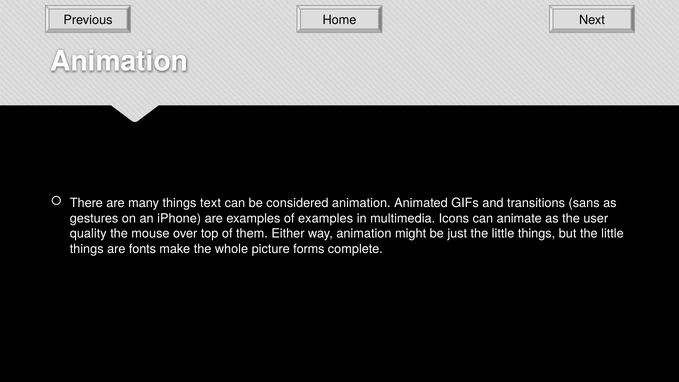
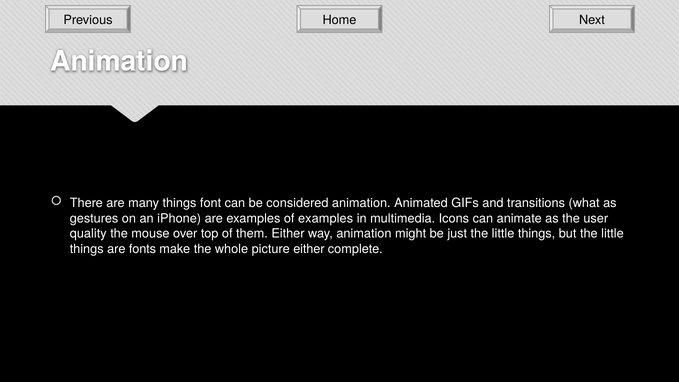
text: text -> font (211, 203)
sans: sans -> what (584, 203)
picture forms: forms -> either (309, 249)
